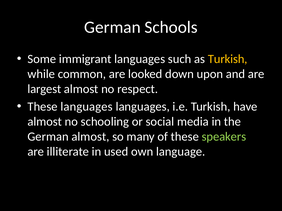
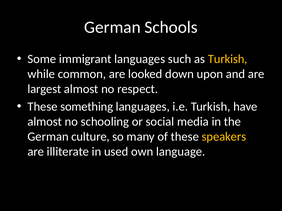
These languages: languages -> something (87, 107)
German almost: almost -> culture (90, 137)
speakers colour: light green -> yellow (224, 137)
